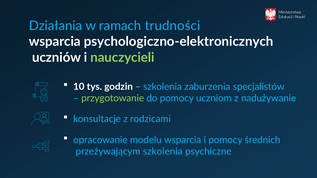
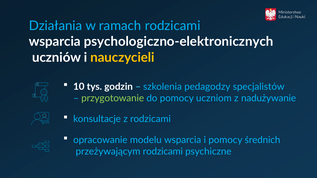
ramach trudności: trudności -> rodzicami (173, 26)
nauczycieli colour: light green -> yellow (122, 58)
zaburzenia: zaburzenia -> pedagodzy (207, 87)
przeżywającym szkolenia: szkolenia -> rodzicami (163, 152)
